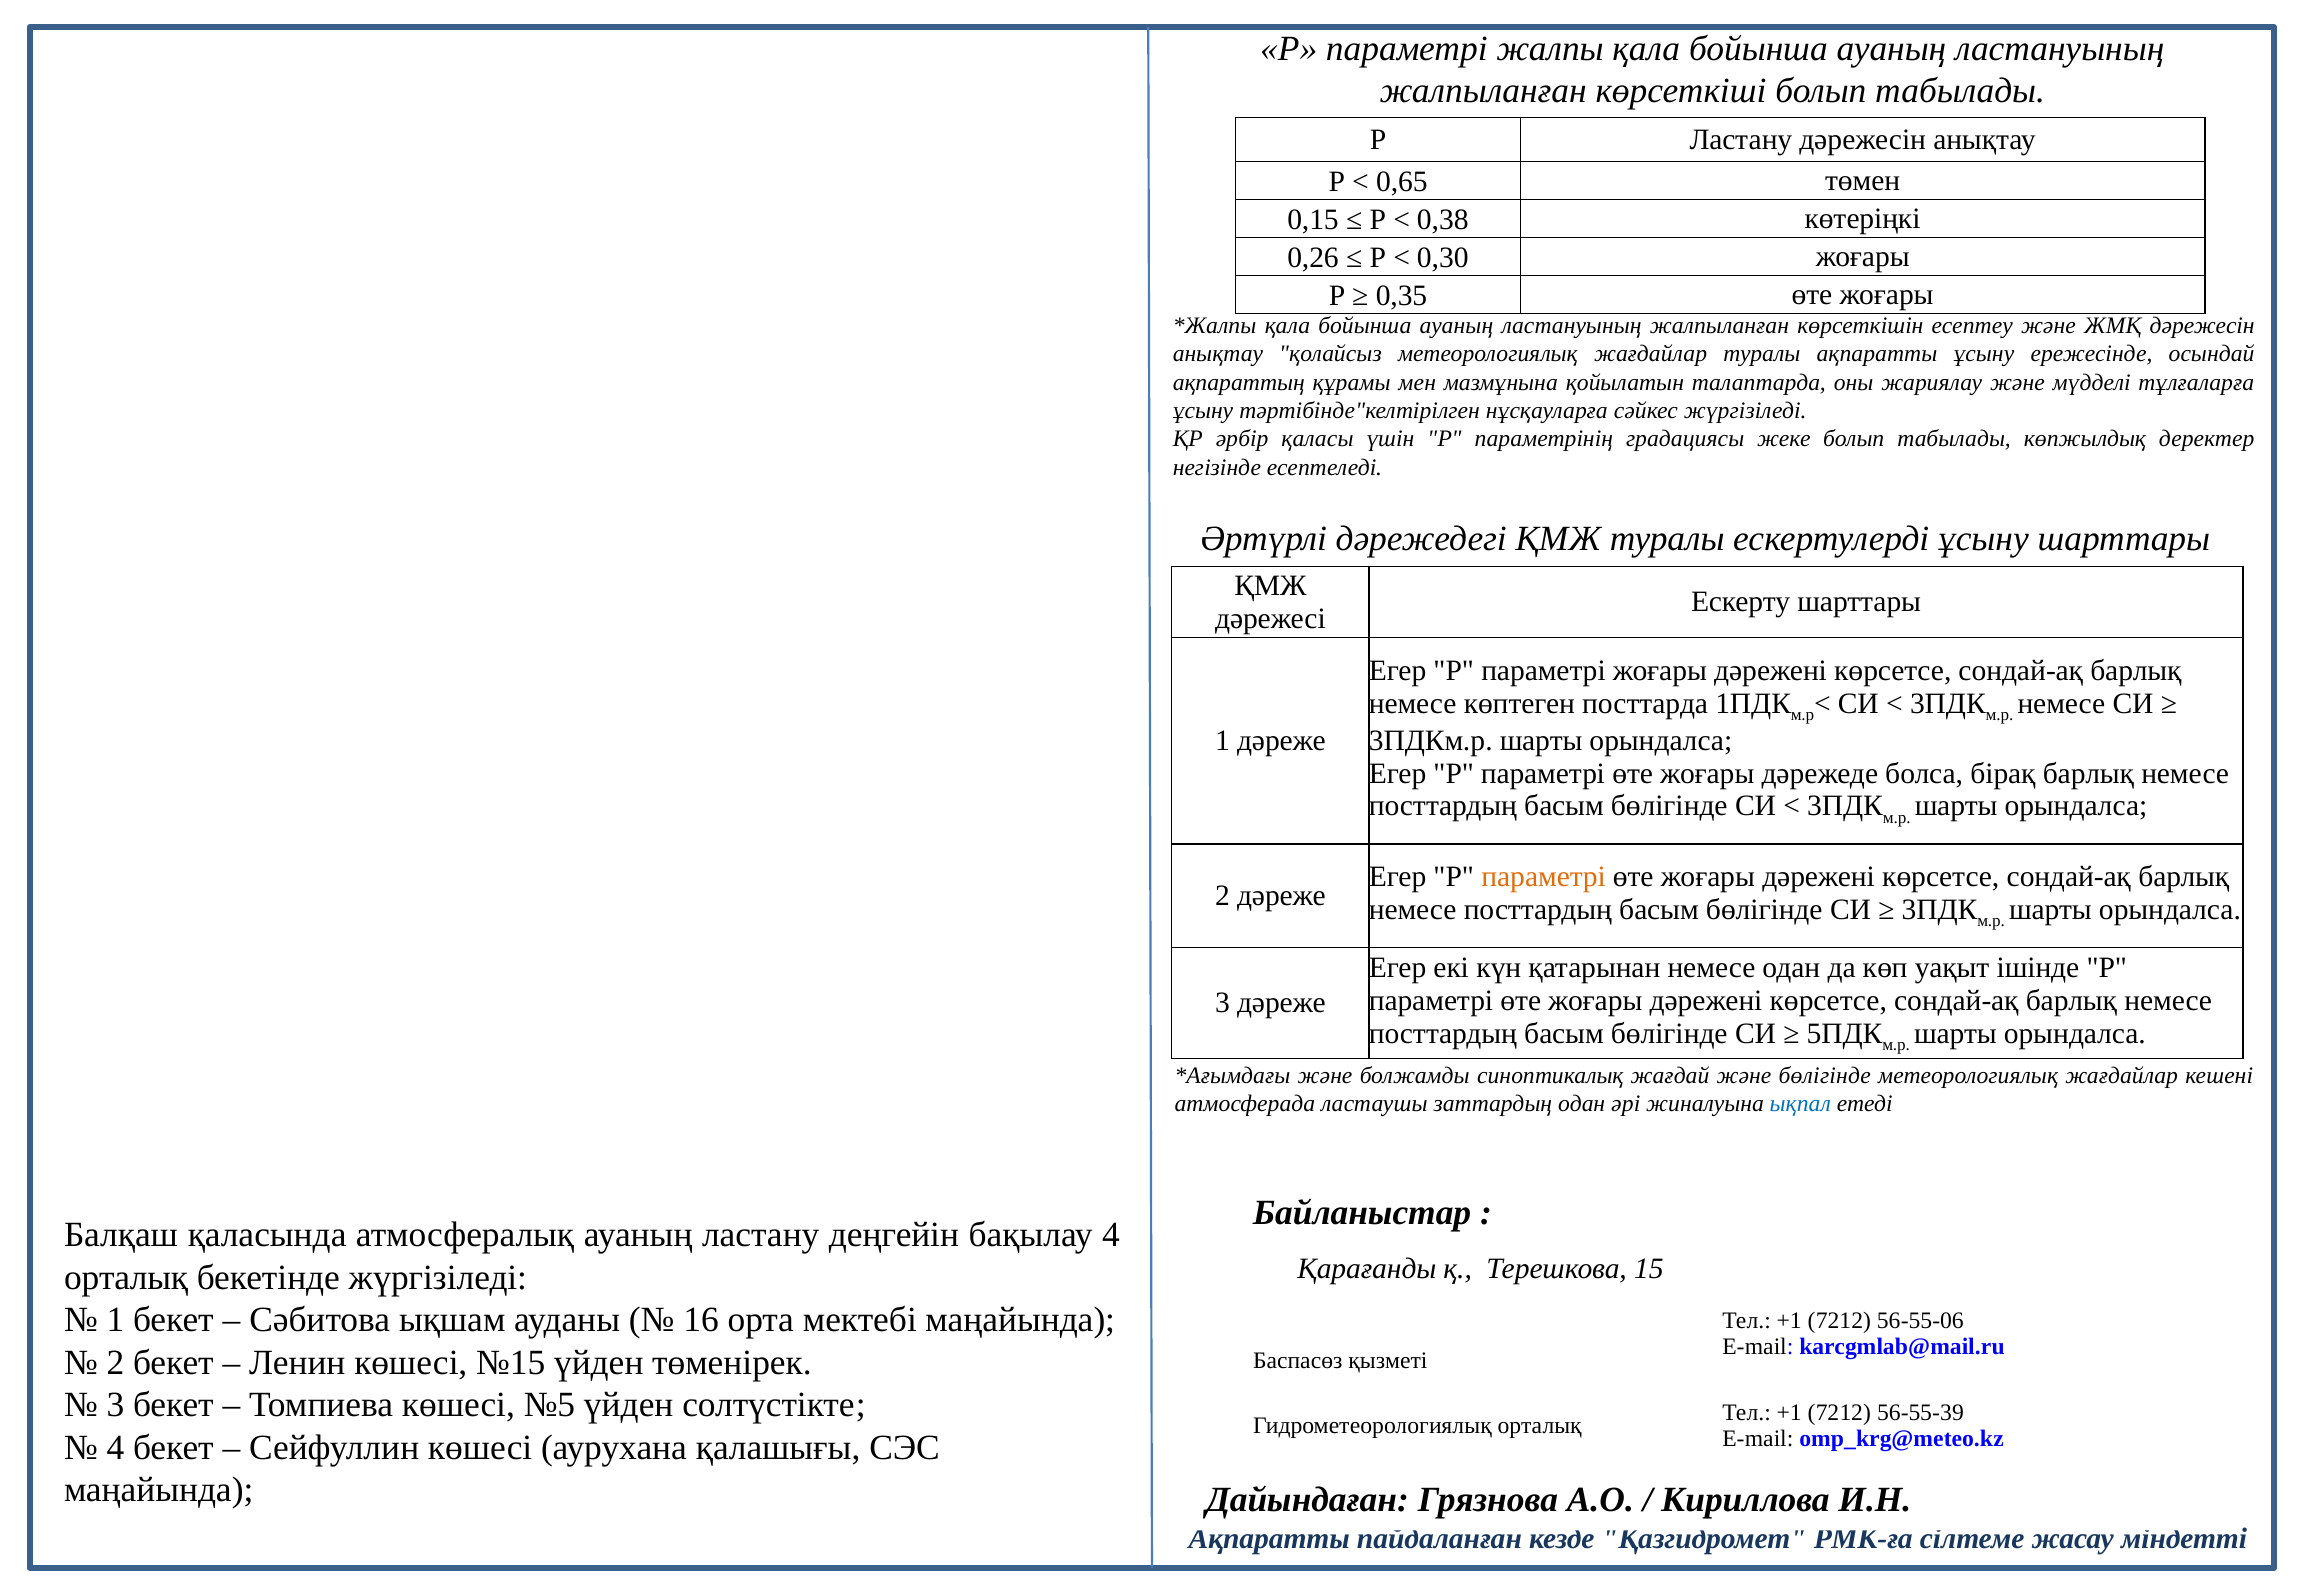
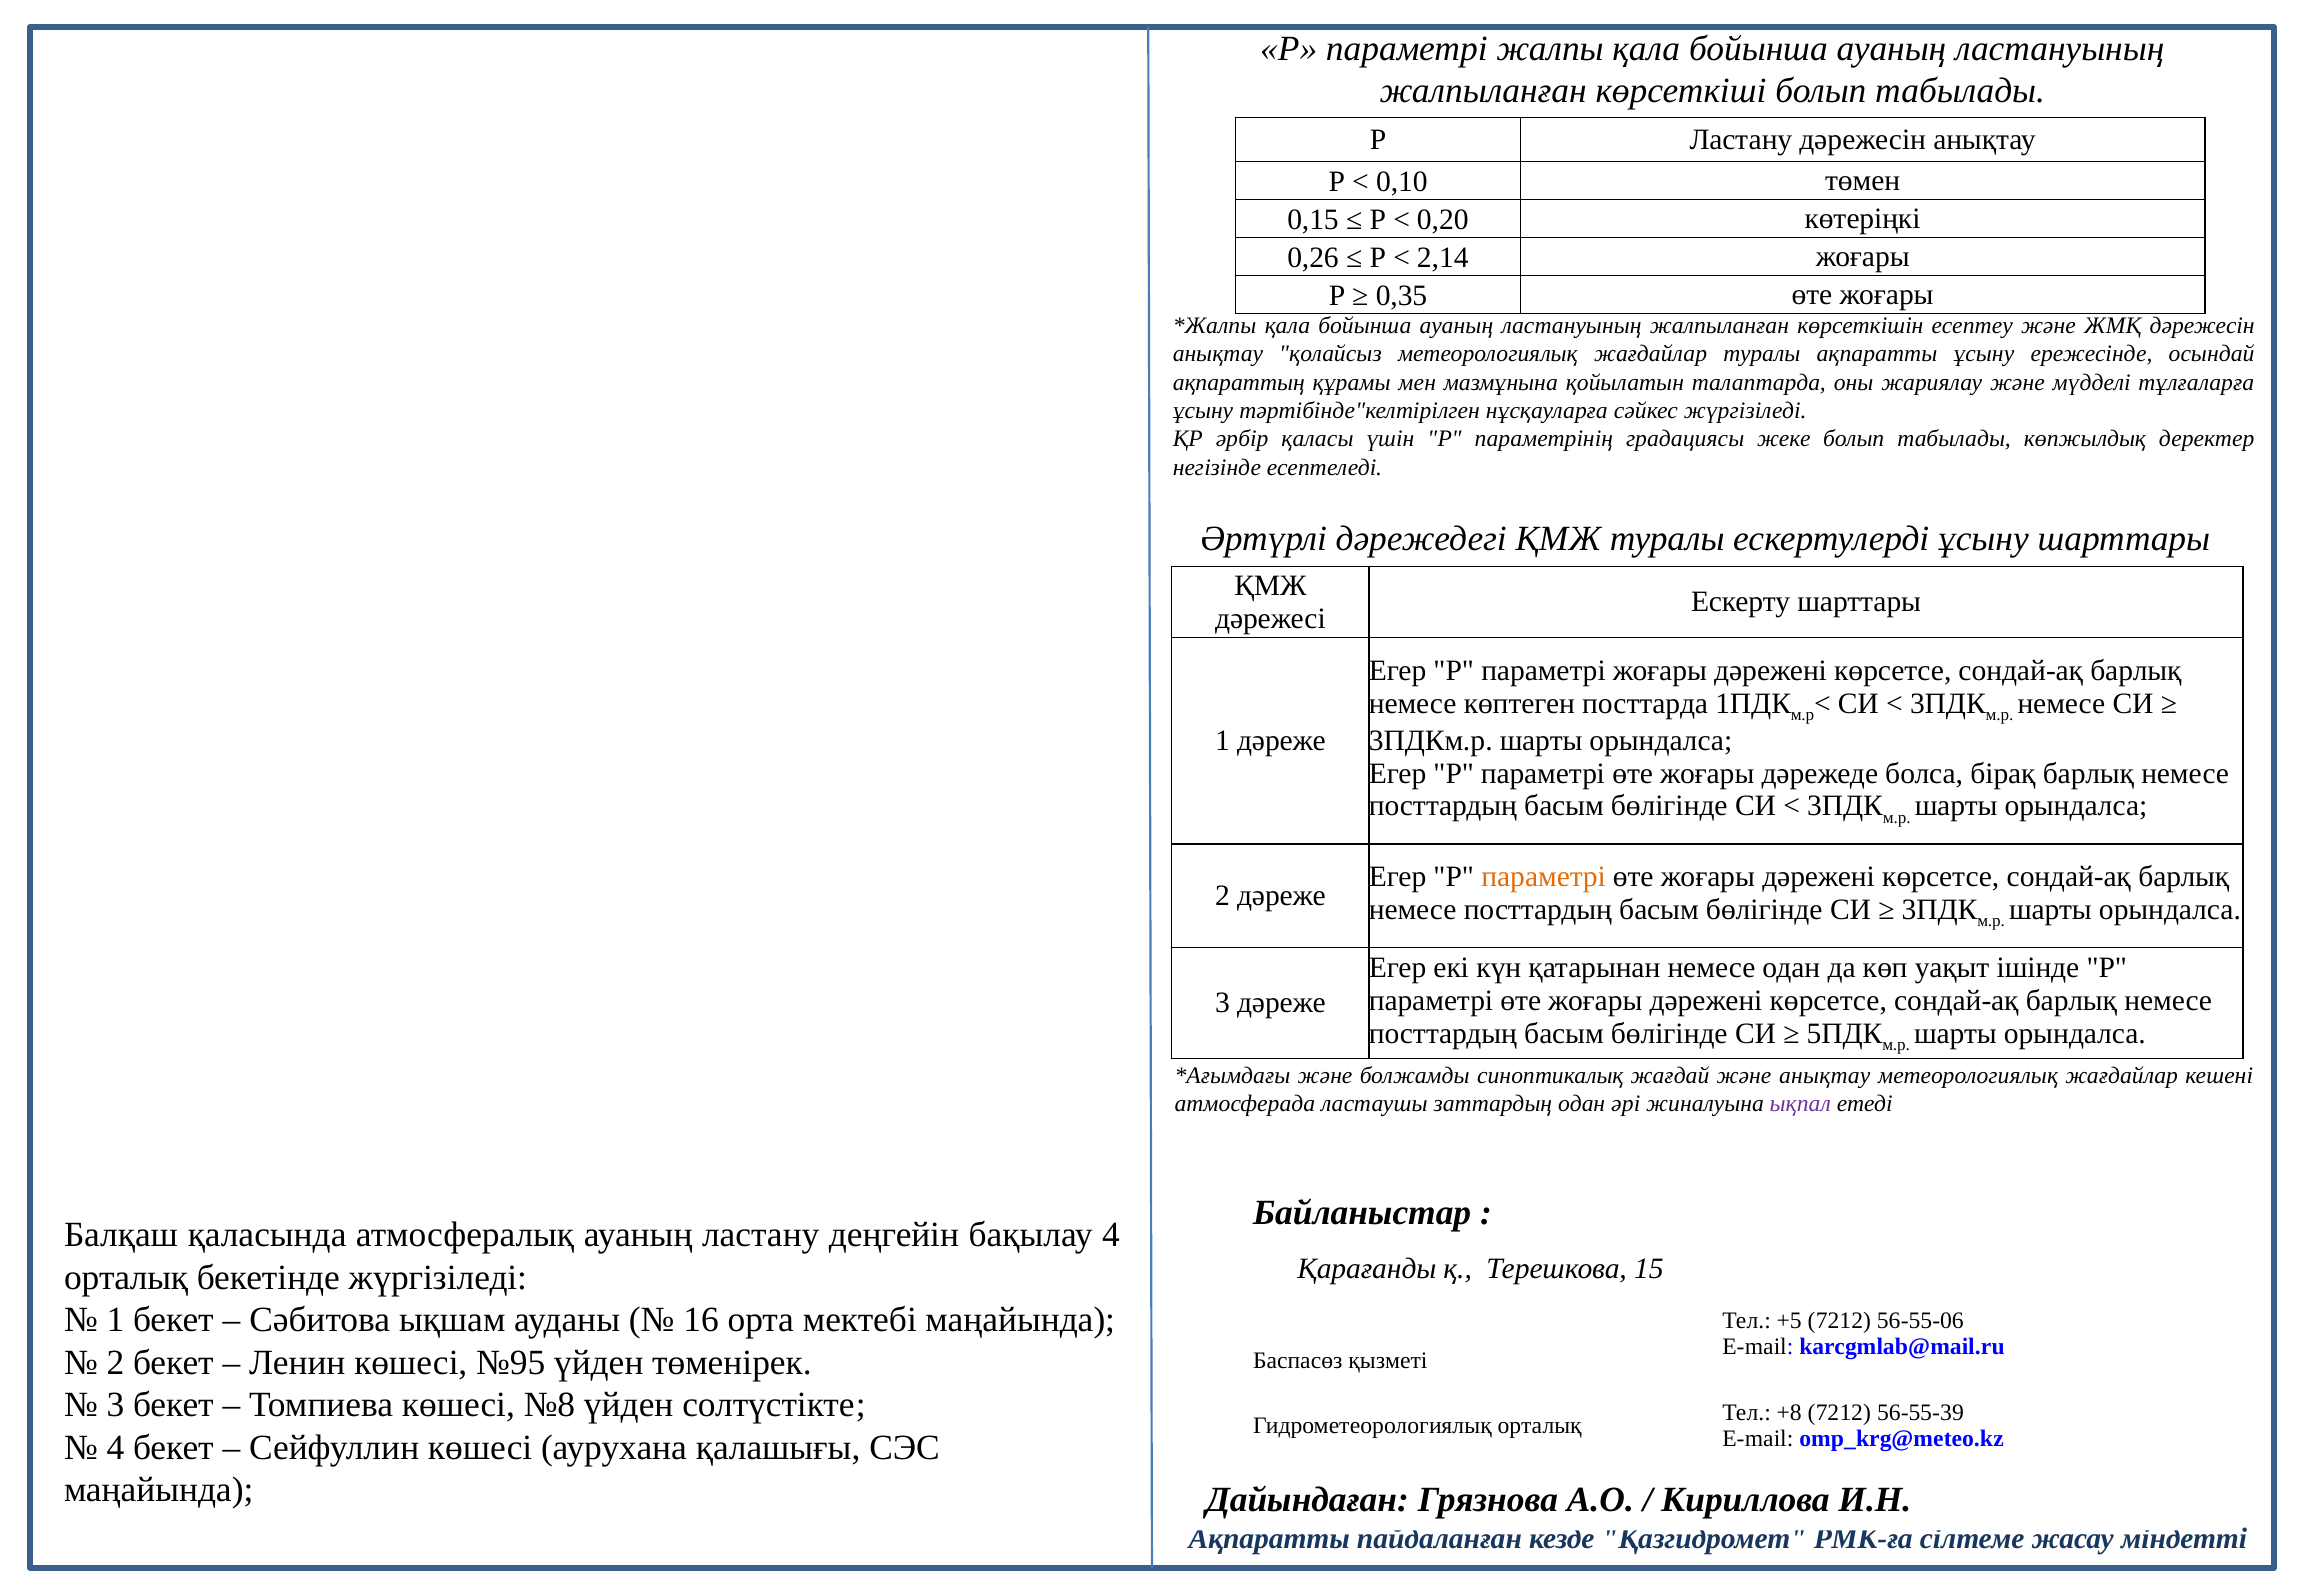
0,65: 0,65 -> 0,10 (1402, 182)
0,38: 0,38 -> 0,20 (1443, 220)
0,30: 0,30 -> 2,14 (1443, 258)
және бөлігінде: бөлігінде -> анықтау (1825, 1076)
ықпал colour: blue -> purple (1800, 1104)
+1: +1 -> +5 (1789, 1321)
№15: №15 -> №95 (511, 1363)
№5: №5 -> №8 (549, 1405)
+1: +1 -> +8 (1789, 1413)
